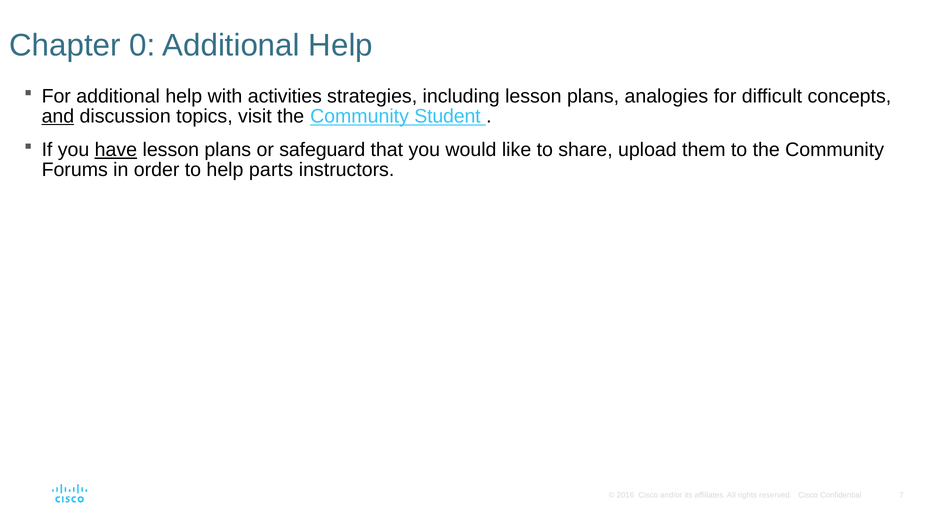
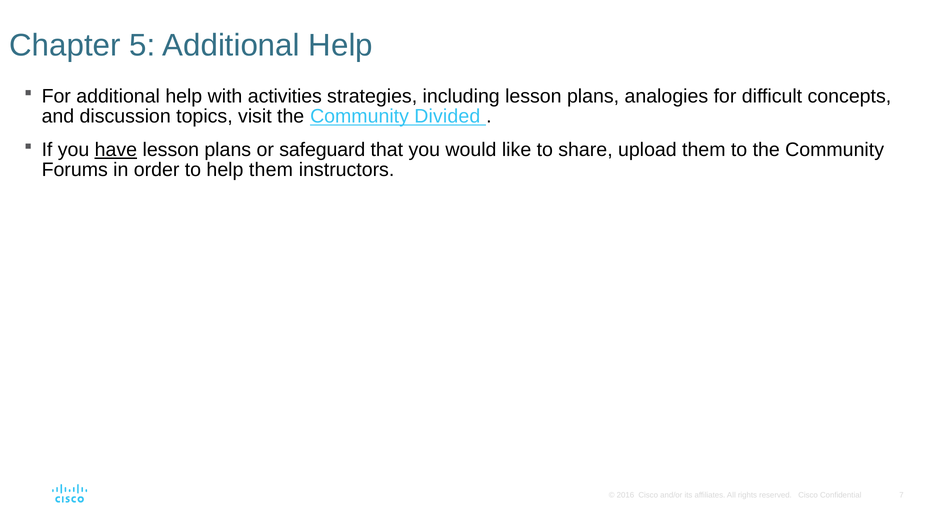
0: 0 -> 5 (142, 45)
and underline: present -> none (58, 116)
Student: Student -> Divided (447, 116)
help parts: parts -> them (271, 170)
